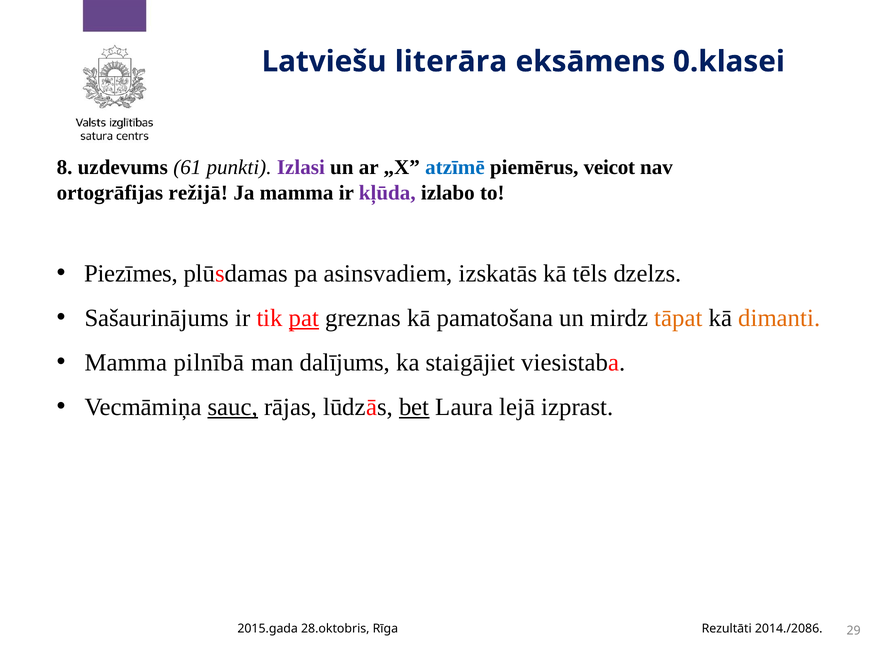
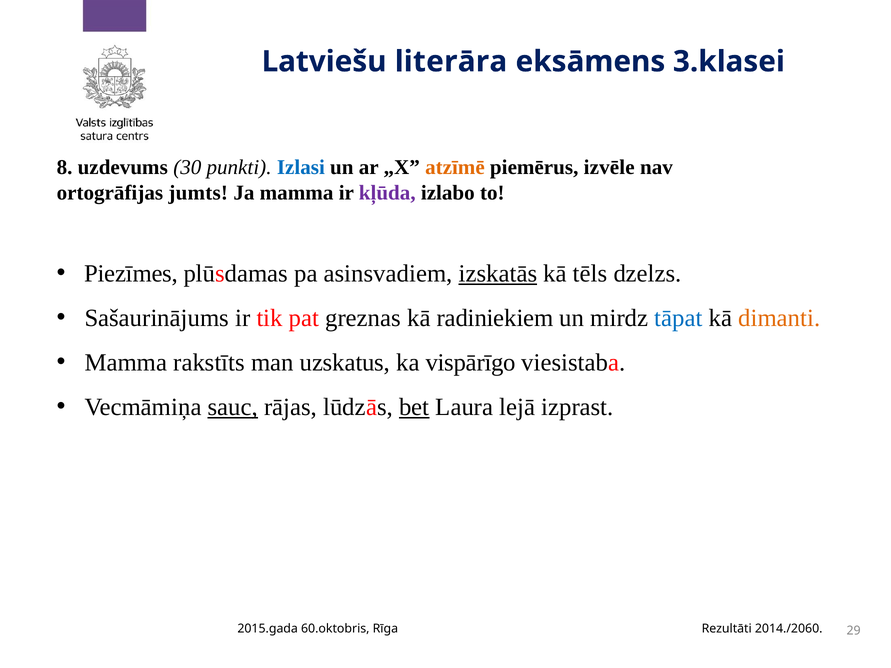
0.klasei: 0.klasei -> 3.klasei (729, 62)
61: 61 -> 30 (187, 167)
Izlasi colour: purple -> blue (301, 167)
atzīmē colour: blue -> orange (455, 167)
veicot: veicot -> izvēle (609, 167)
režijā: režijā -> jumts (198, 193)
izskatās underline: none -> present (498, 274)
pat underline: present -> none (304, 318)
pamatošana: pamatošana -> radiniekiem (495, 318)
tāpat colour: orange -> blue (678, 318)
pilnībā: pilnībā -> rakstīts (209, 363)
dalījums: dalījums -> uzskatus (345, 363)
staigājiet: staigājiet -> vispārīgo (471, 363)
28.oktobris: 28.oktobris -> 60.oktobris (335, 629)
2014./2086: 2014./2086 -> 2014./2060 (789, 629)
